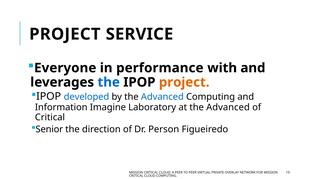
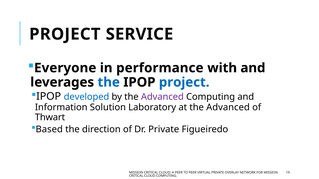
project colour: orange -> blue (184, 82)
Advanced colour: blue -> purple (162, 97)
Imagine: Imagine -> Solution (108, 107)
Critical: Critical -> Thwart (50, 118)
Senior: Senior -> Based (49, 130)
Dr Person: Person -> Private (164, 130)
